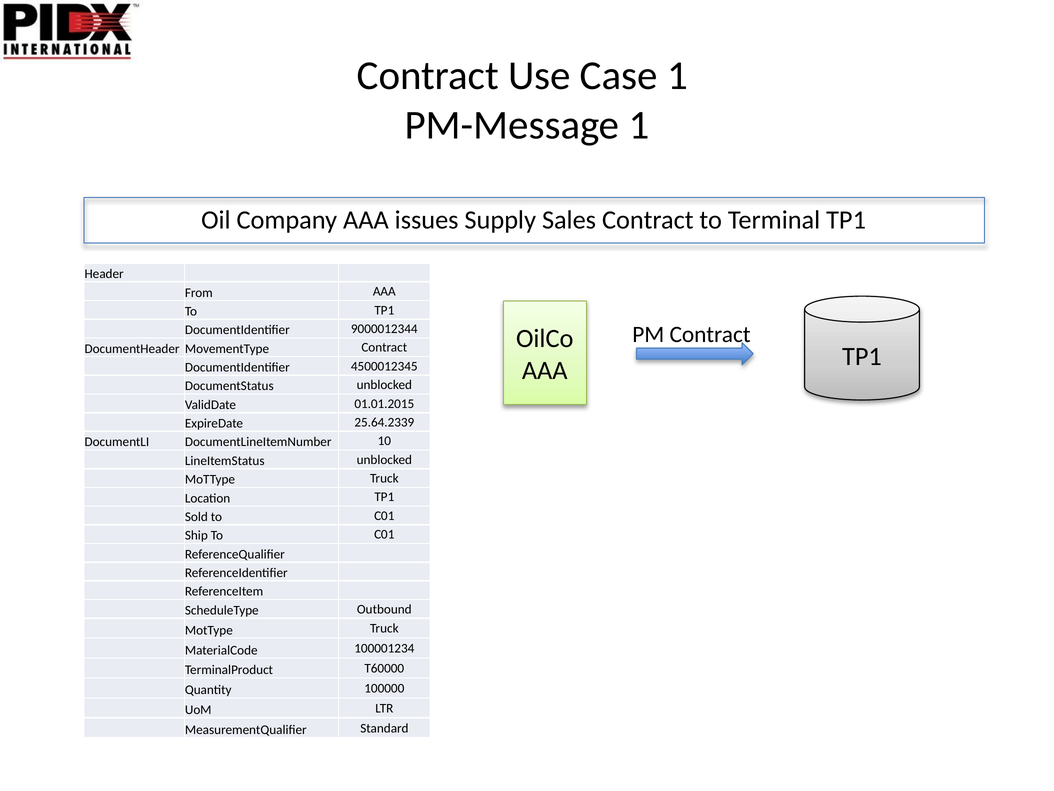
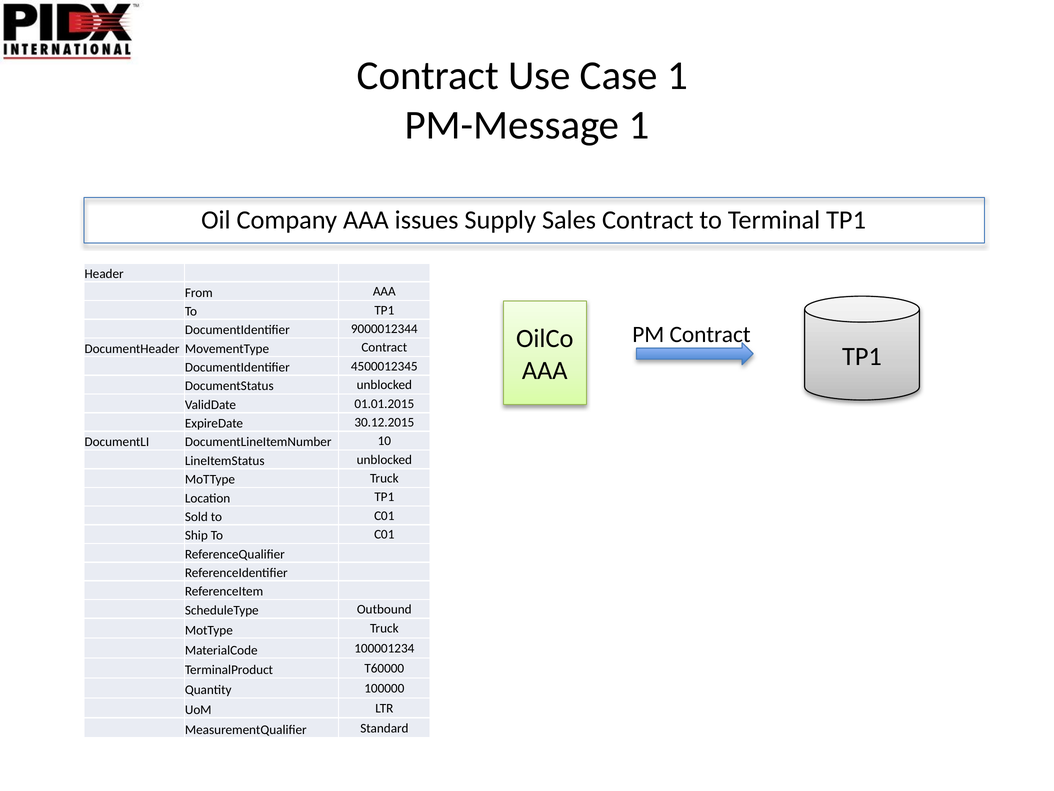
25.64.2339: 25.64.2339 -> 30.12.2015 (384, 422)
